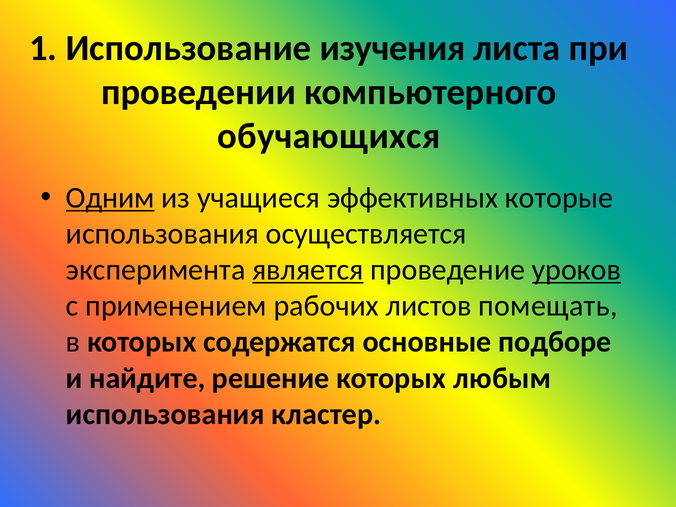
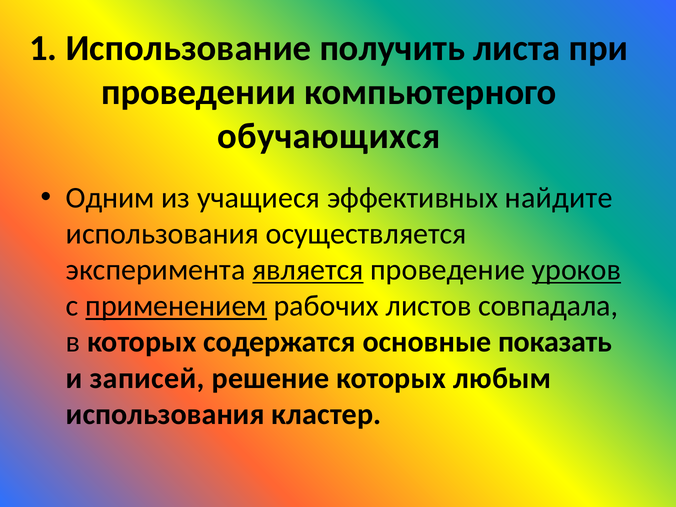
изучения: изучения -> получить (392, 48)
Одним underline: present -> none (110, 198)
которые: которые -> найдите (559, 198)
применением underline: none -> present (176, 306)
помещать: помещать -> совпадала (548, 306)
подборе: подборе -> показать (555, 342)
найдите: найдите -> записей (147, 378)
